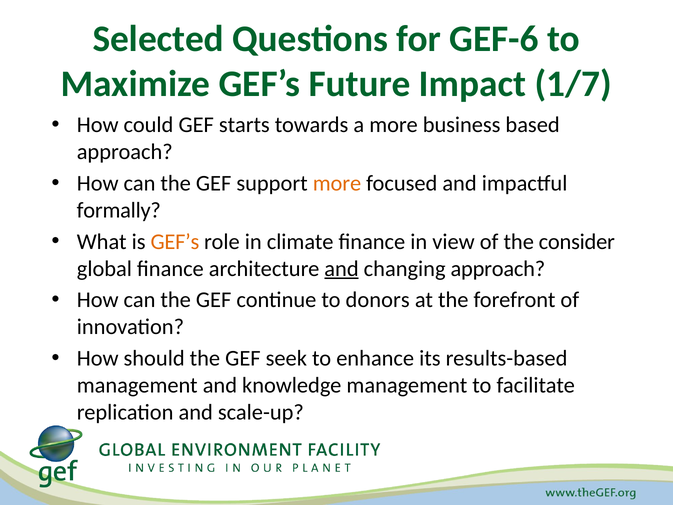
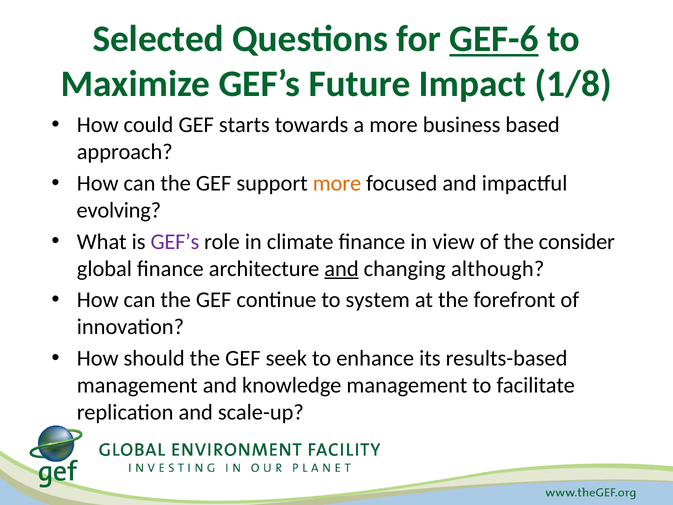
GEF-6 underline: none -> present (494, 39)
1/7: 1/7 -> 1/8 (573, 84)
formally: formally -> evolving (119, 210)
GEF’s colour: orange -> purple (175, 242)
changing approach: approach -> although (498, 269)
donors: donors -> system (378, 300)
